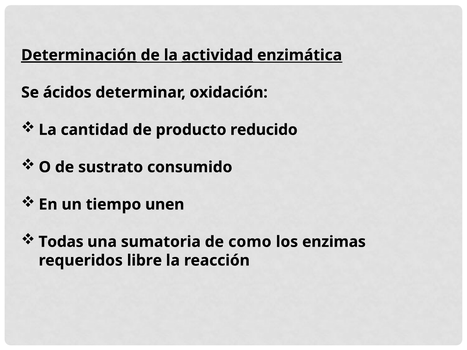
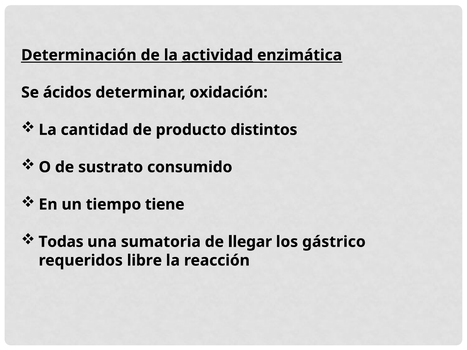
Determinación underline: present -> none (79, 55)
reducido: reducido -> distintos (264, 130)
unen: unen -> tiene (165, 205)
como: como -> llegar (250, 242)
enzimas: enzimas -> gástrico (334, 242)
